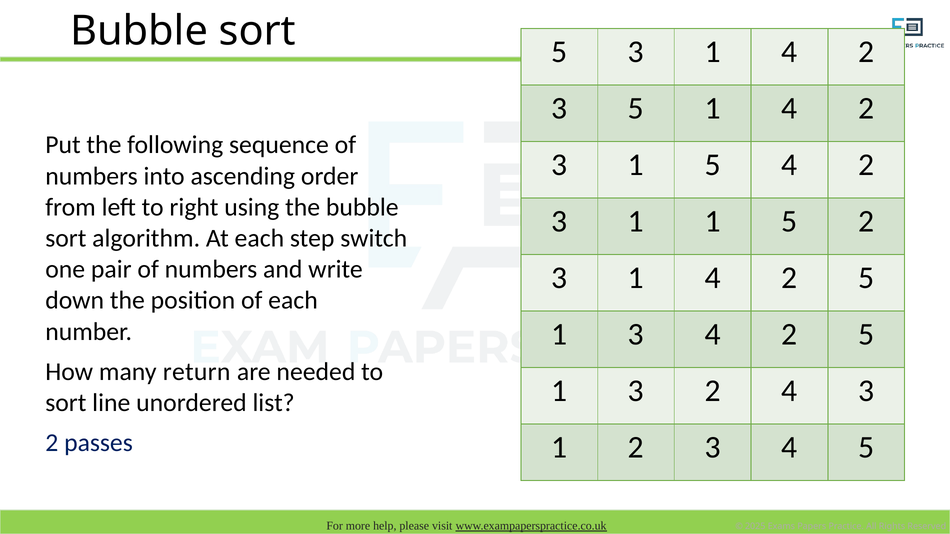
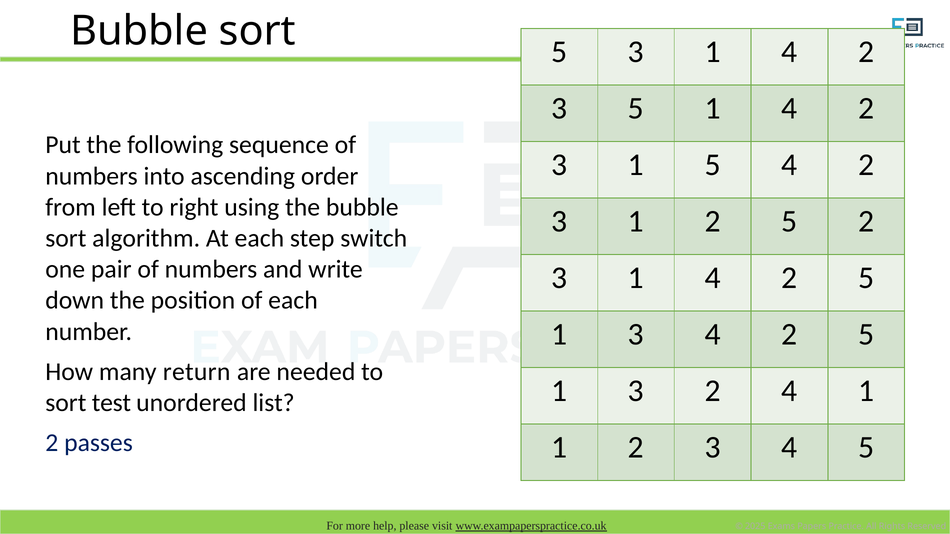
3 1 1: 1 -> 2 (713, 221)
4 3: 3 -> 1 (866, 391)
line: line -> test (111, 403)
